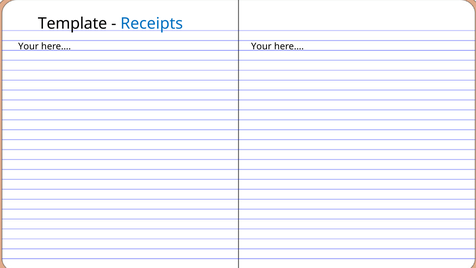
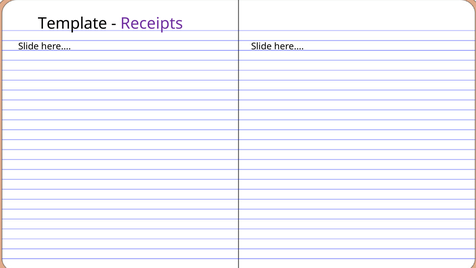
Receipts colour: blue -> purple (152, 24)
Your: Your -> Slide (28, 46)
Your: Your -> Slide (261, 46)
